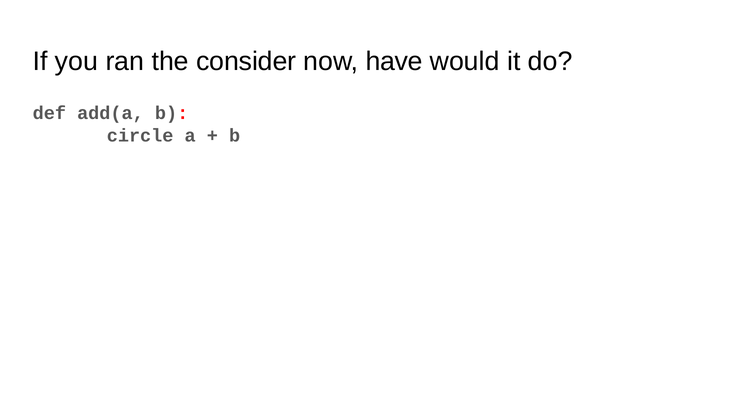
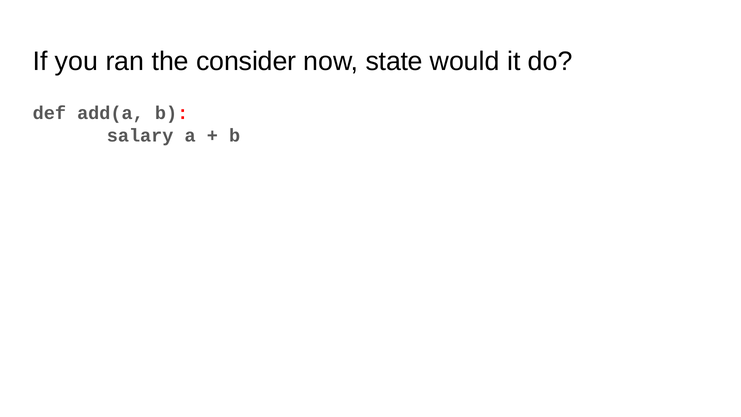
have: have -> state (394, 61)
circle: circle -> salary (140, 135)
